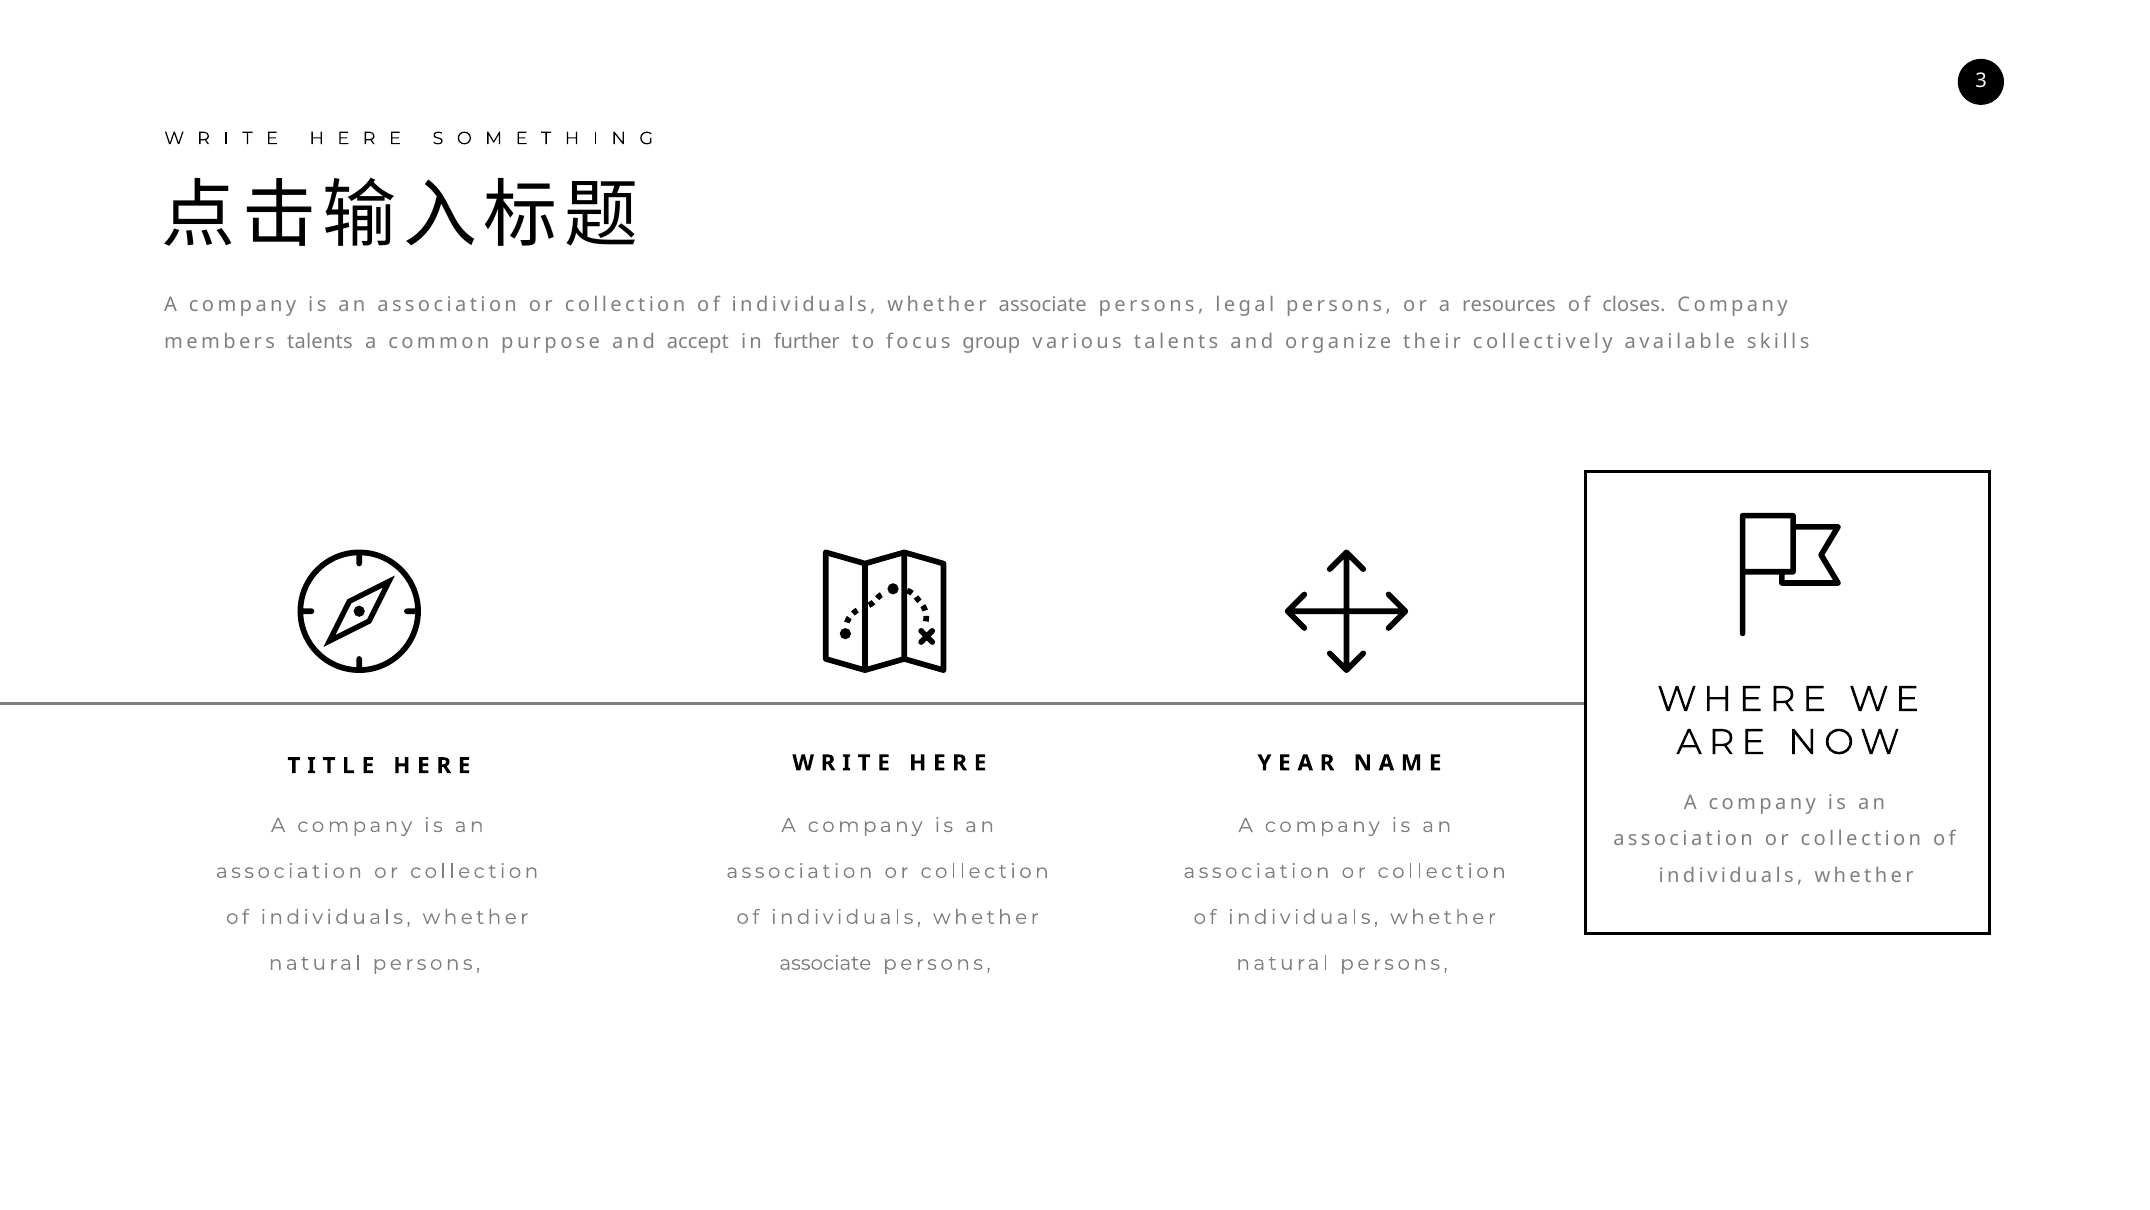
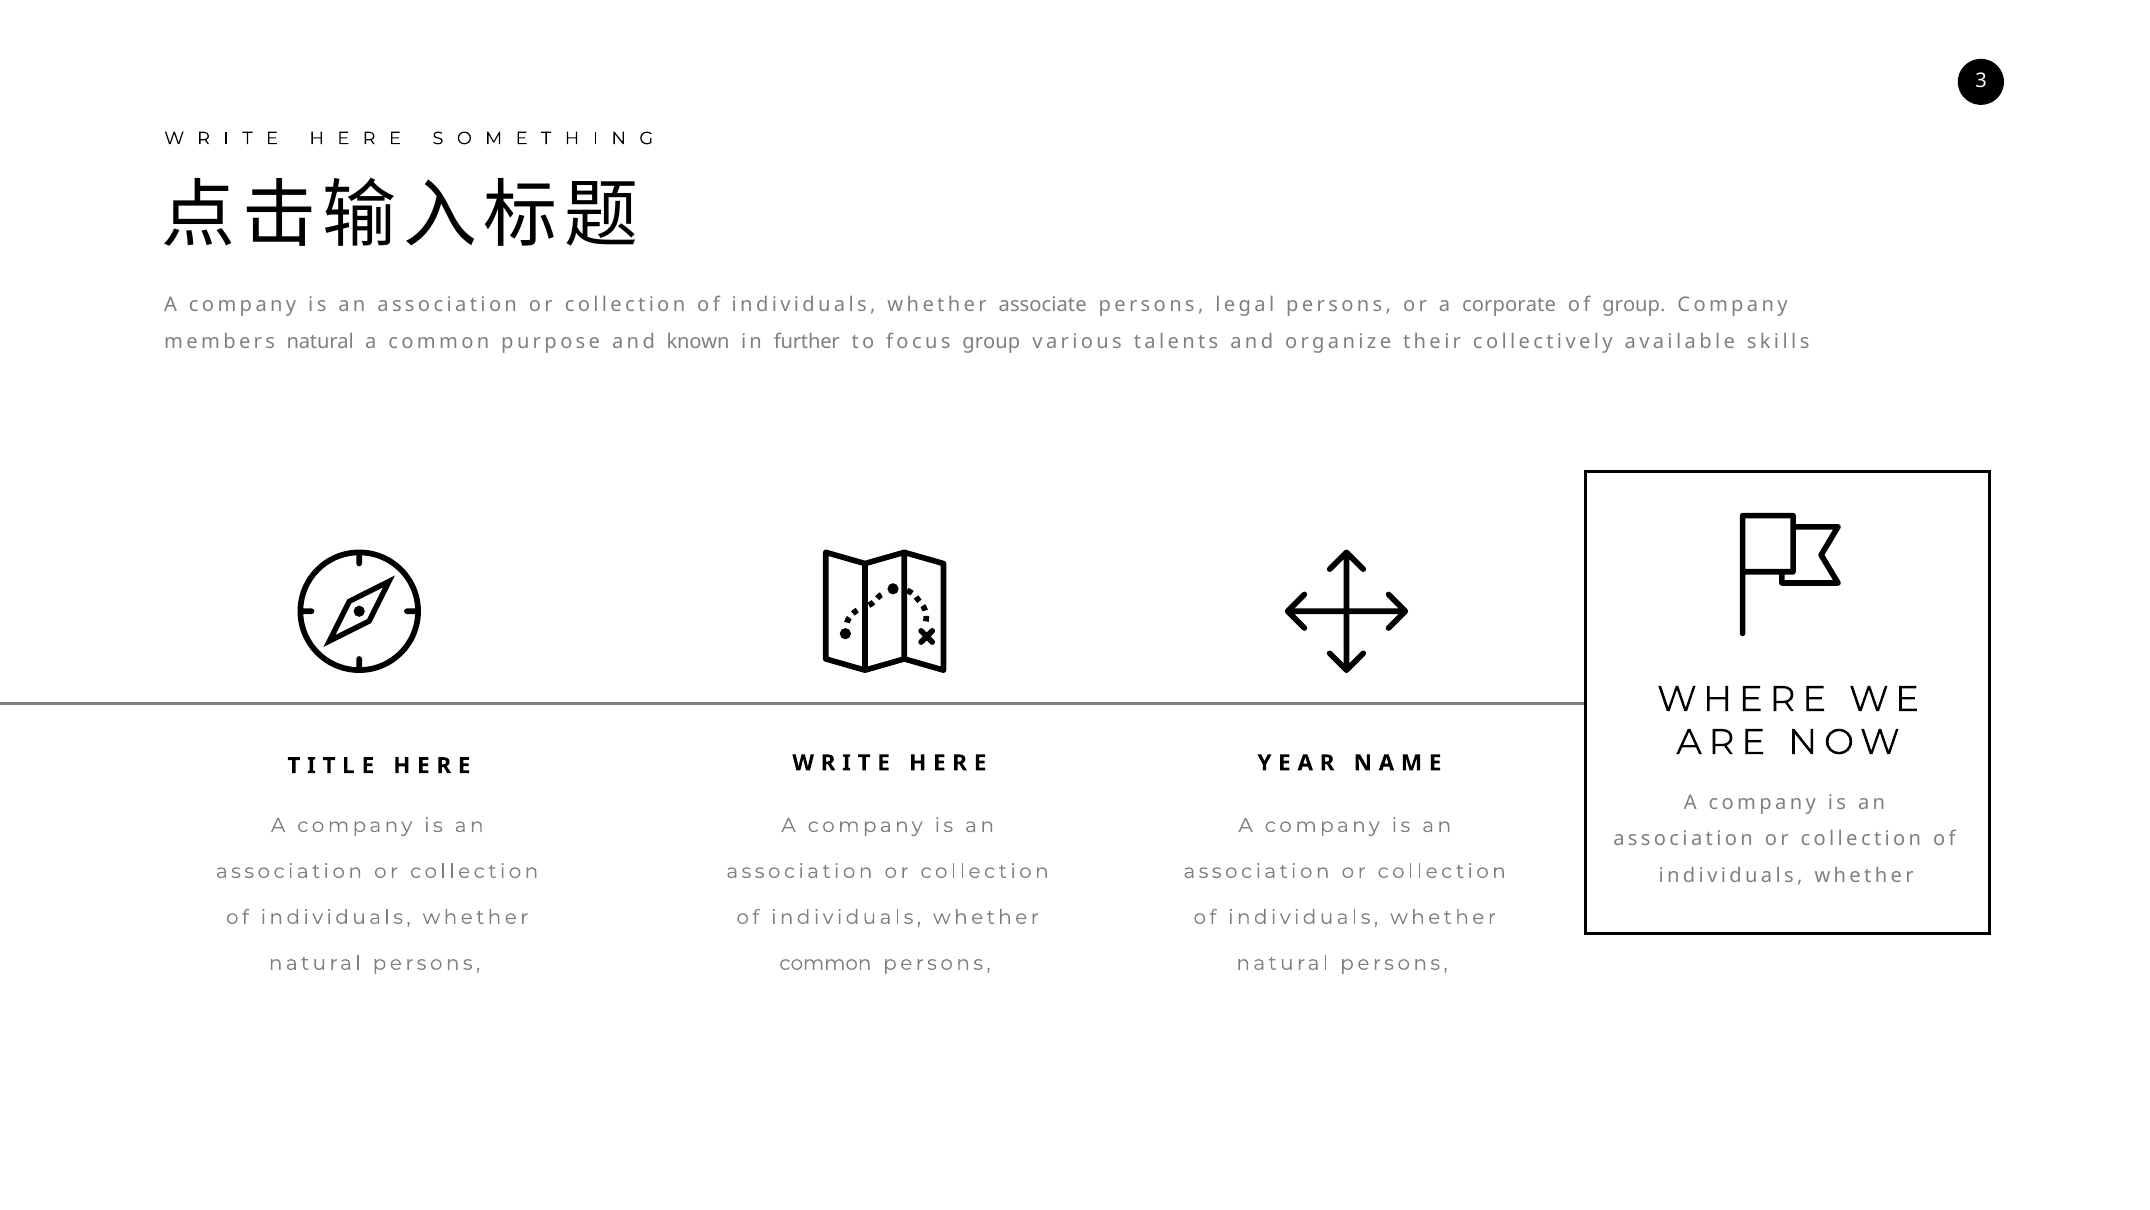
resources: resources -> corporate (1509, 305)
of closes: closes -> group (1634, 305)
members talents: talents -> natural (320, 341)
accept: accept -> known (698, 341)
associate: associate -> common (825, 963)
